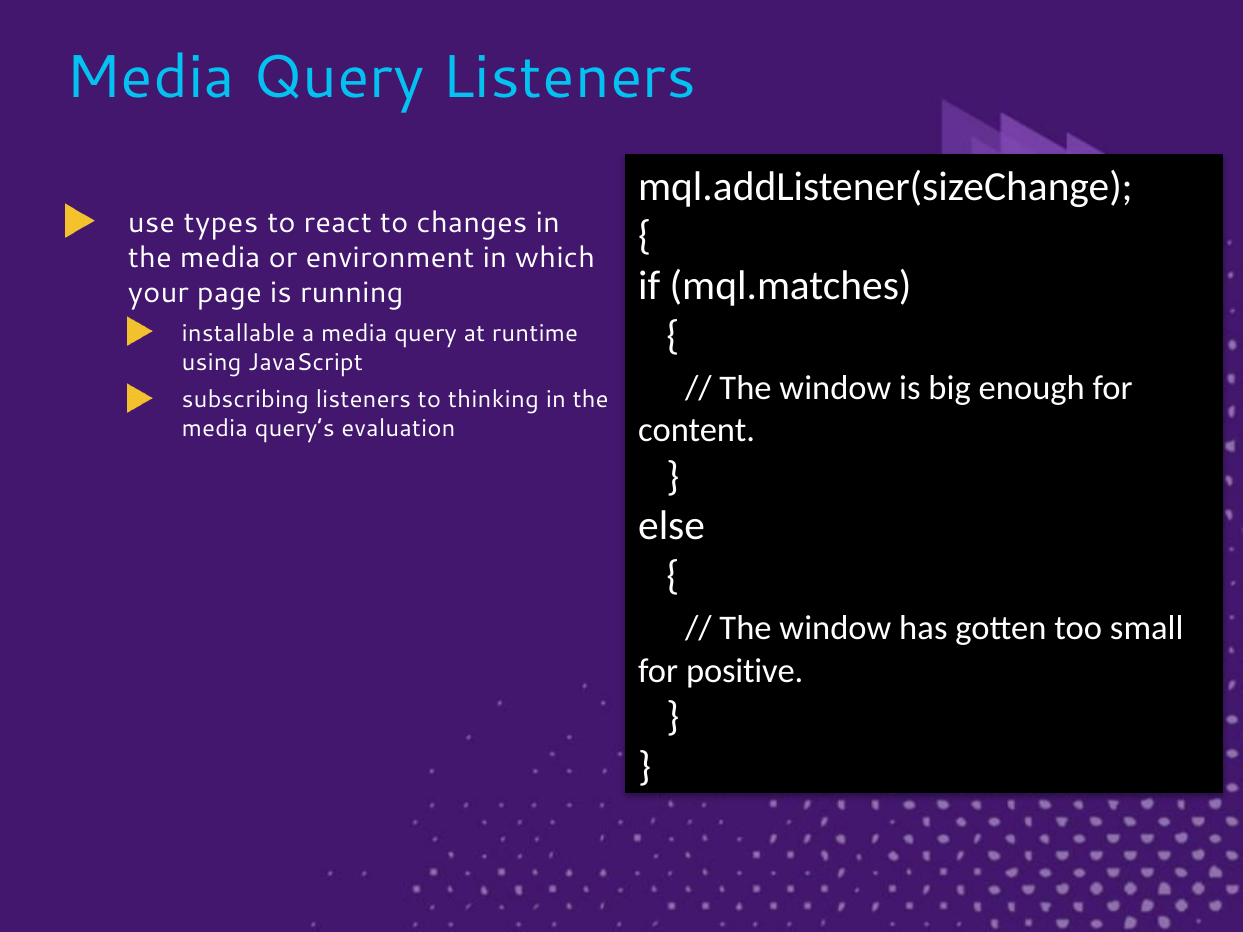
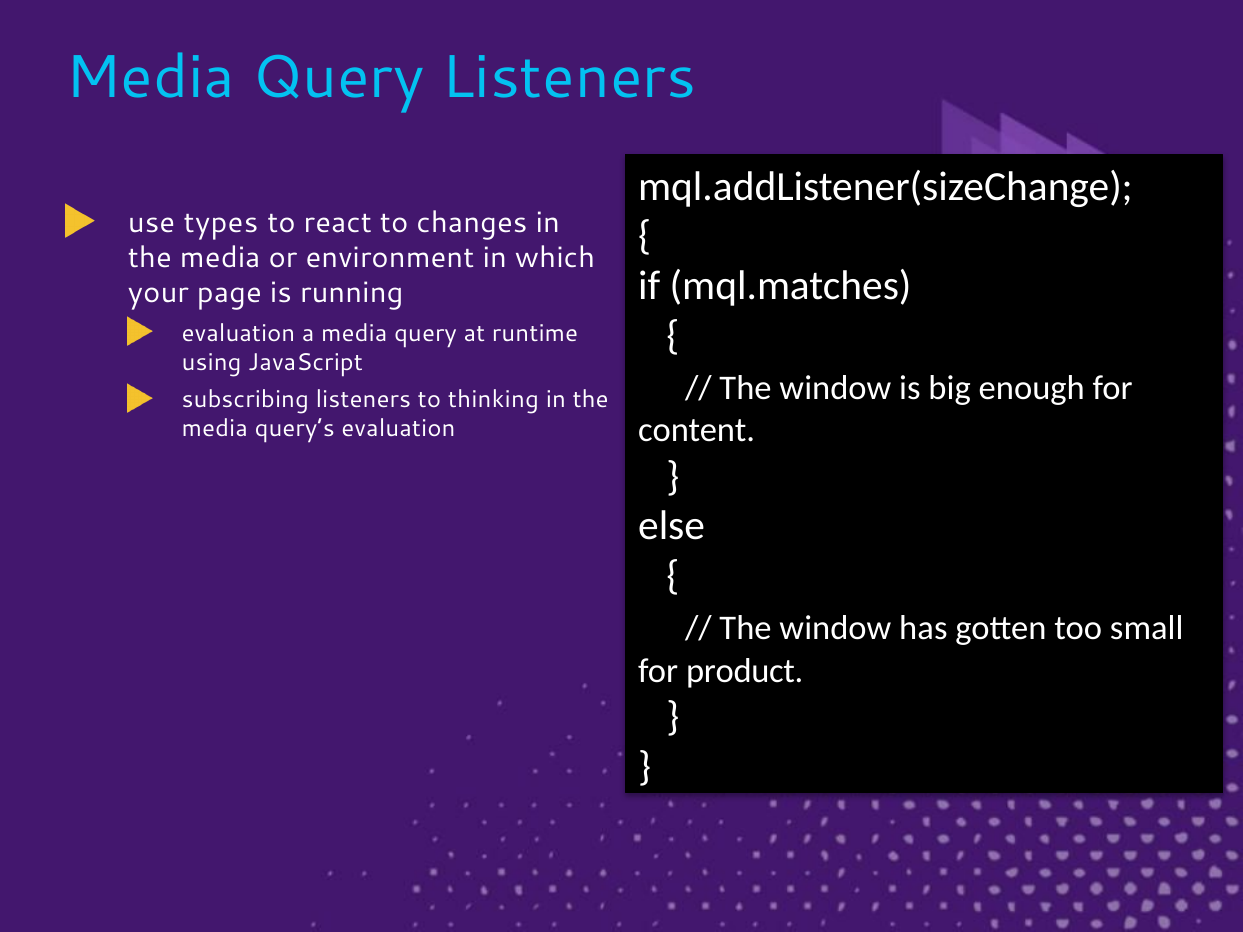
installable: installable -> evaluation (239, 333)
positive: positive -> product (745, 671)
